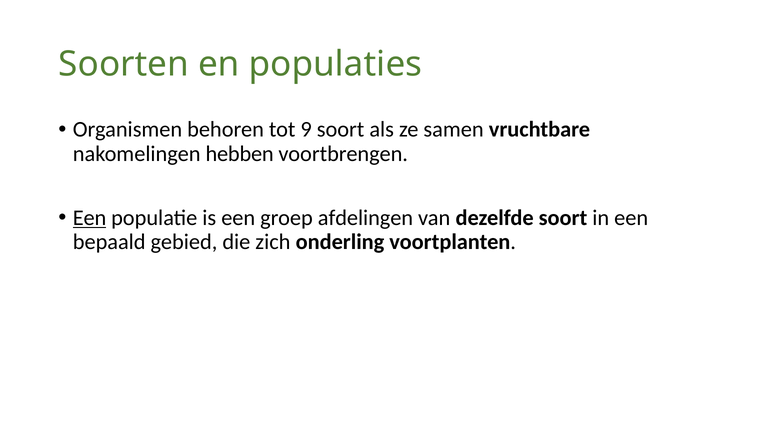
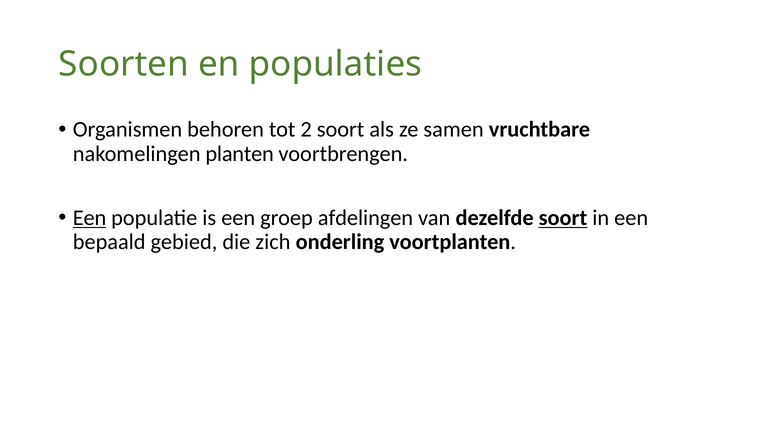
9: 9 -> 2 (306, 130)
hebben: hebben -> planten (240, 154)
soort underline: none -> present (563, 218)
